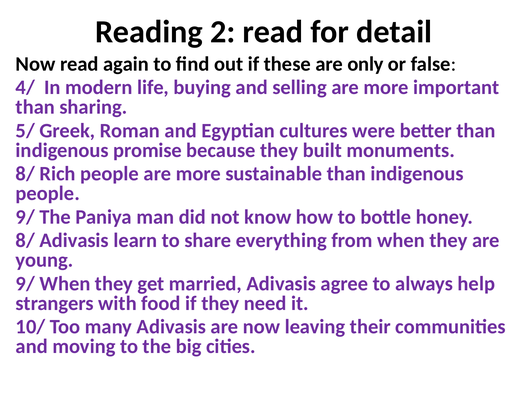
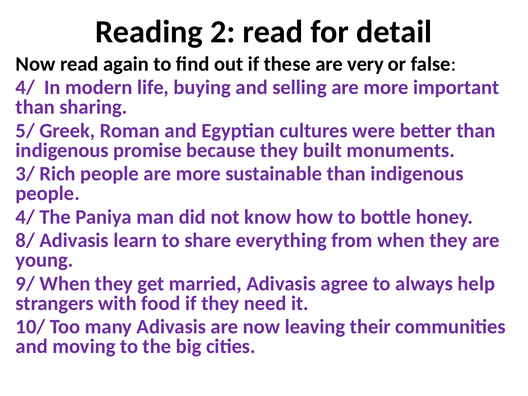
only: only -> very (366, 64)
8/: 8/ -> 3/ (25, 174)
9/: 9/ -> 4/ (25, 217)
